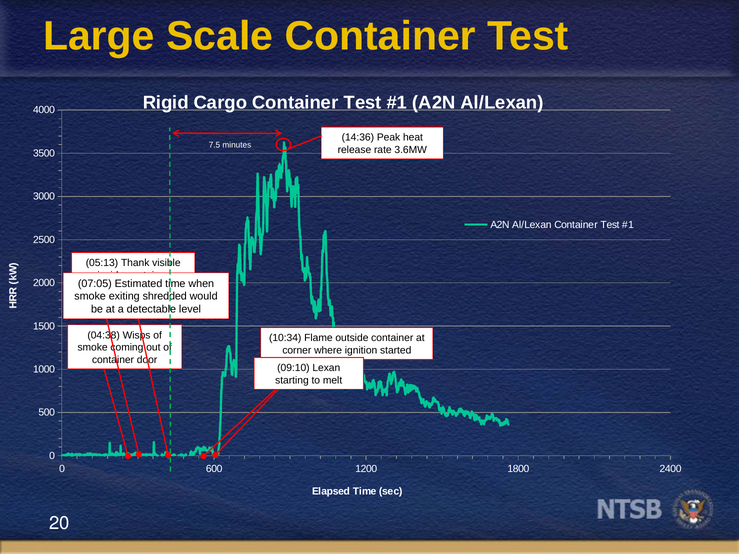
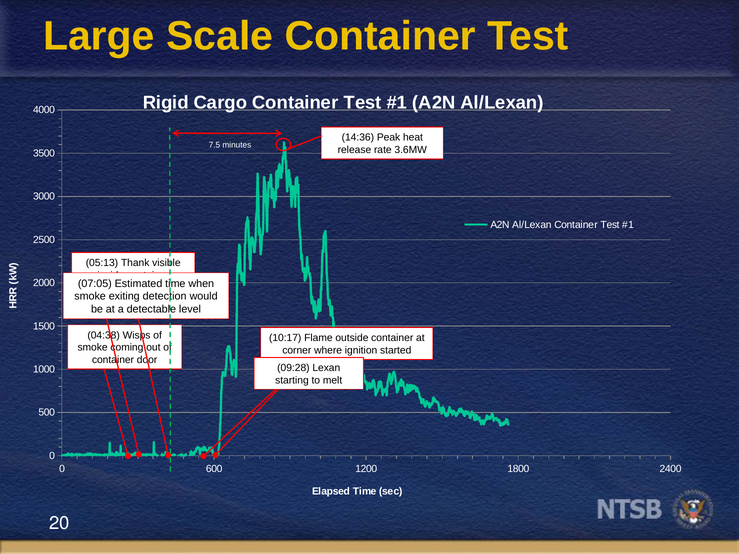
shredded: shredded -> detection (165, 296)
10:34: 10:34 -> 10:17 (285, 338)
09:10: 09:10 -> 09:28 (293, 368)
